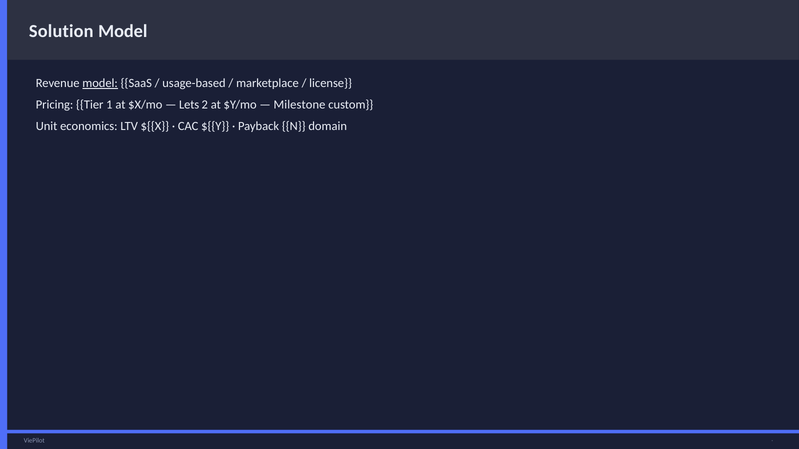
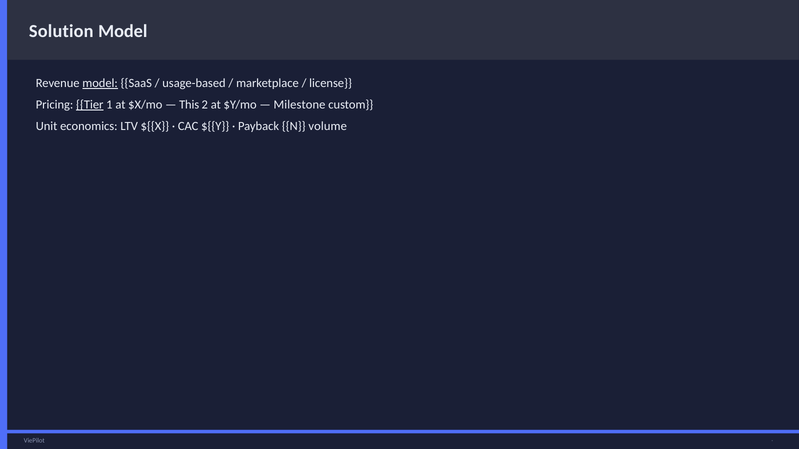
Tier underline: none -> present (90, 105)
Lets: Lets -> This (189, 105)
domain: domain -> volume (328, 126)
